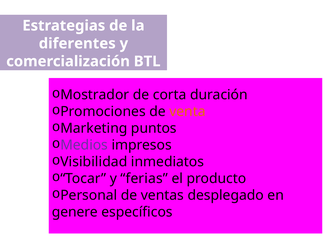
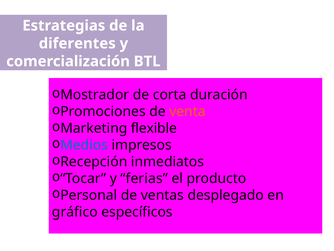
puntos: puntos -> flexible (154, 128)
Medios colour: purple -> blue (84, 145)
Visibilidad: Visibilidad -> Recepción (94, 161)
genere: genere -> gráfico (75, 212)
